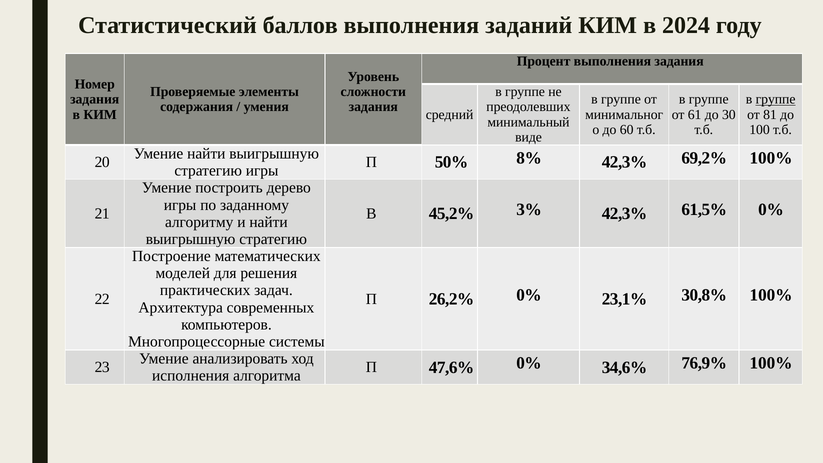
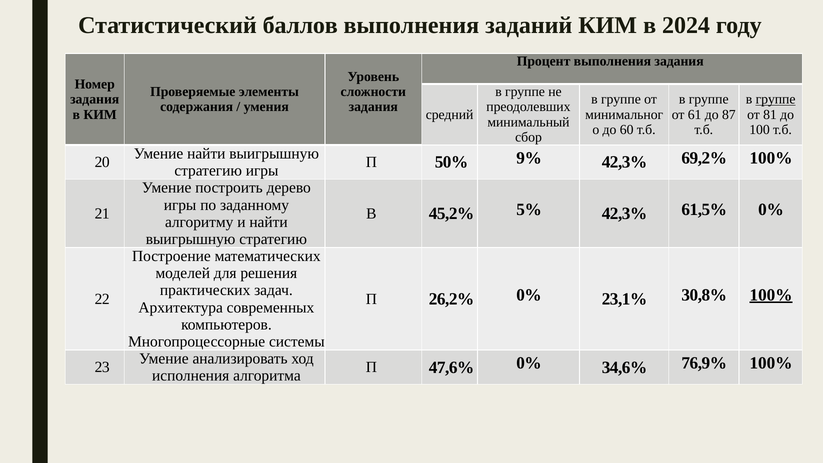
30: 30 -> 87 (729, 115)
виде: виде -> сбор (529, 137)
8%: 8% -> 9% (529, 158)
3%: 3% -> 5% (529, 209)
100% underline: none -> present (771, 295)
